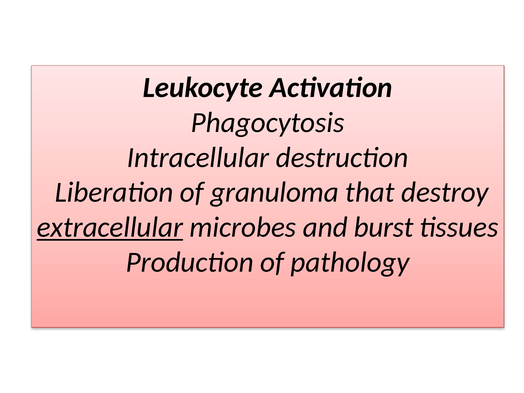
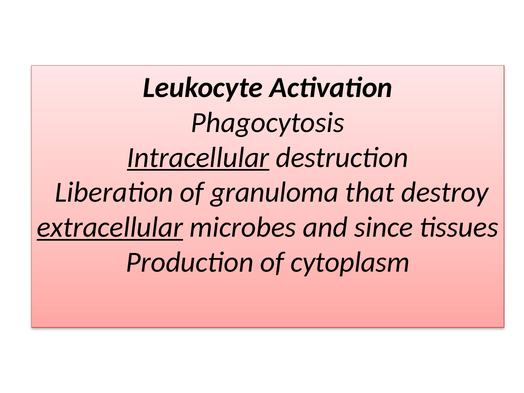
Intracellular underline: none -> present (198, 157)
burst: burst -> since (384, 227)
pathology: pathology -> cytoplasm (350, 262)
